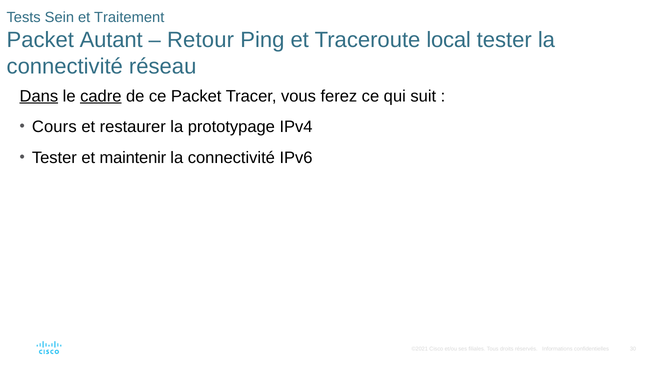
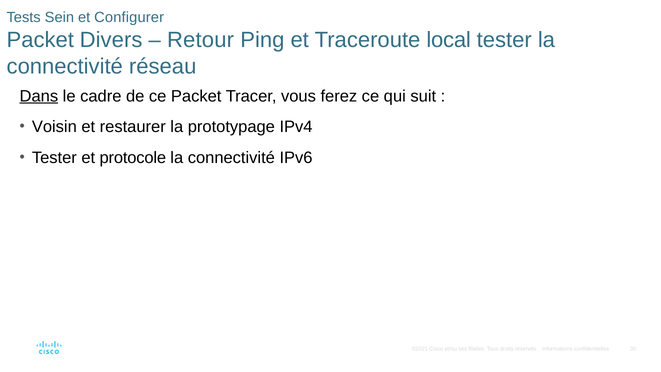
Traitement: Traitement -> Configurer (129, 17)
Autant: Autant -> Divers (111, 40)
cadre underline: present -> none (101, 96)
Cours: Cours -> Voisin (54, 127)
maintenir: maintenir -> protocole (133, 158)
